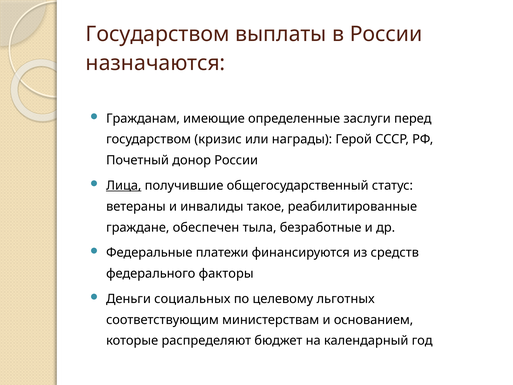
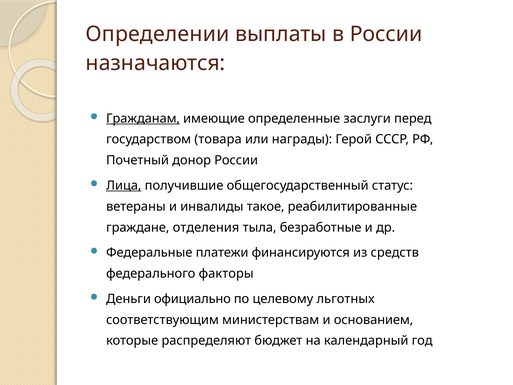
Государством: Государством -> Определении (157, 34)
Гражданам underline: none -> present (143, 118)
кризис: кризис -> товара (218, 139)
обеспечен: обеспечен -> отделения (206, 227)
социальных: социальных -> официально (192, 299)
